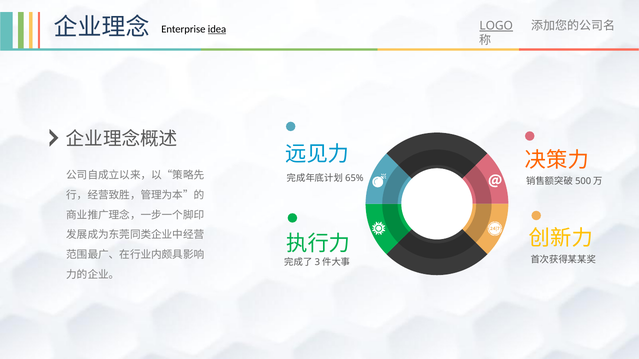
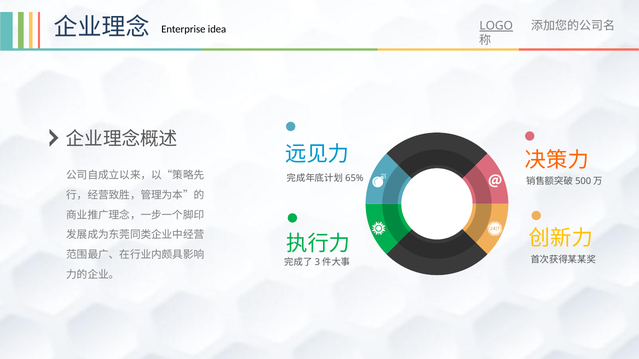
idea underline: present -> none (217, 29)
